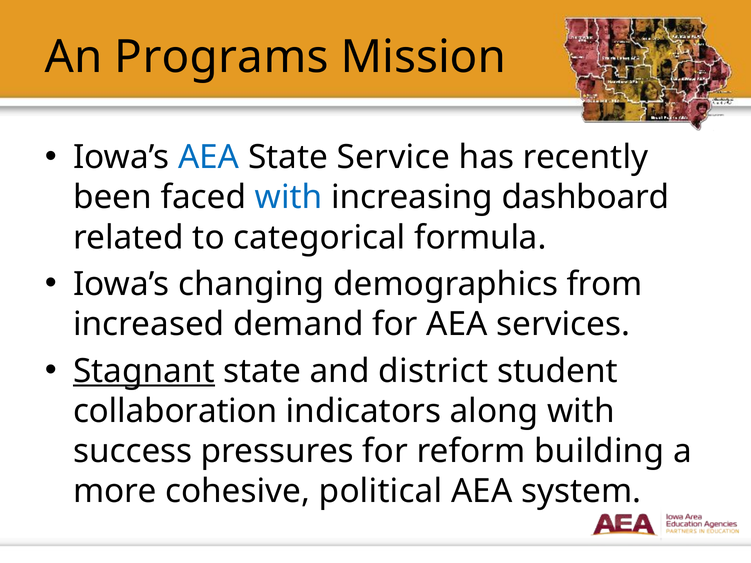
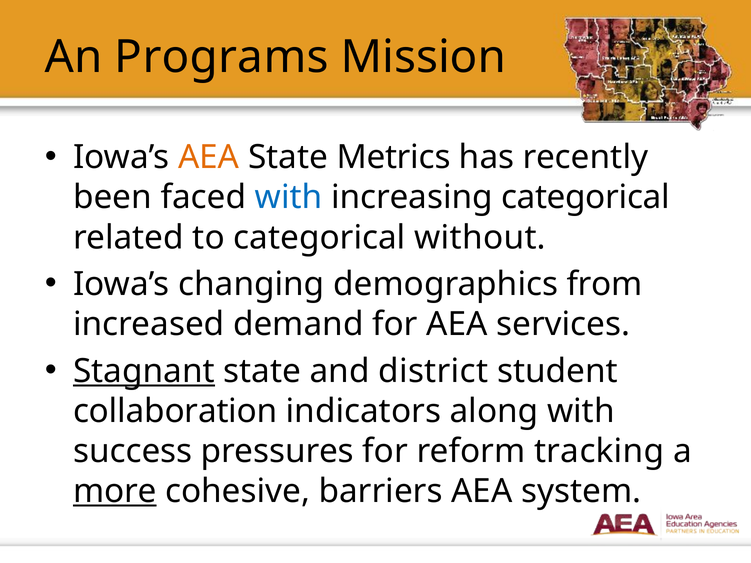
AEA colour: blue -> orange (209, 157)
Service: Service -> Metrics (394, 157)
increasing dashboard: dashboard -> categorical (585, 198)
formula: formula -> without (480, 238)
building: building -> tracking (599, 451)
more underline: none -> present (115, 491)
political: political -> barriers (381, 491)
